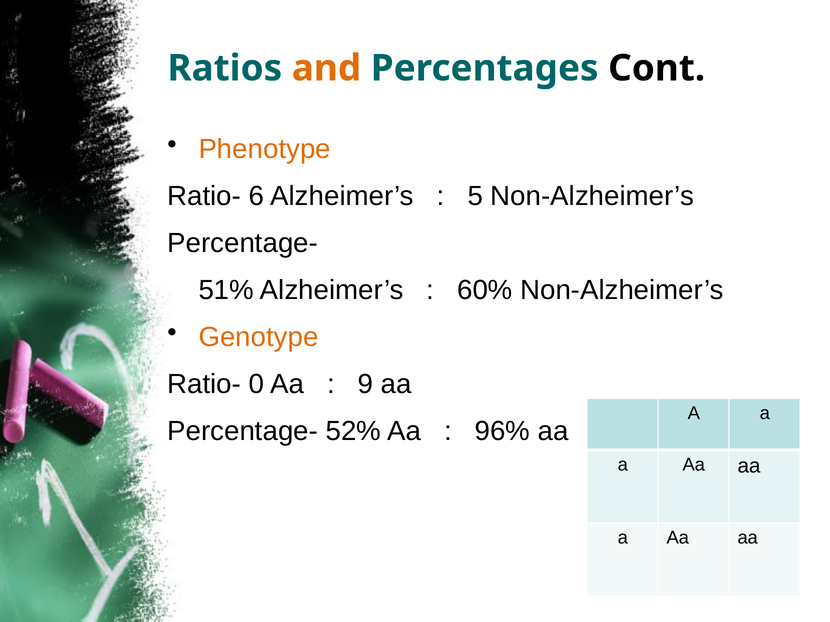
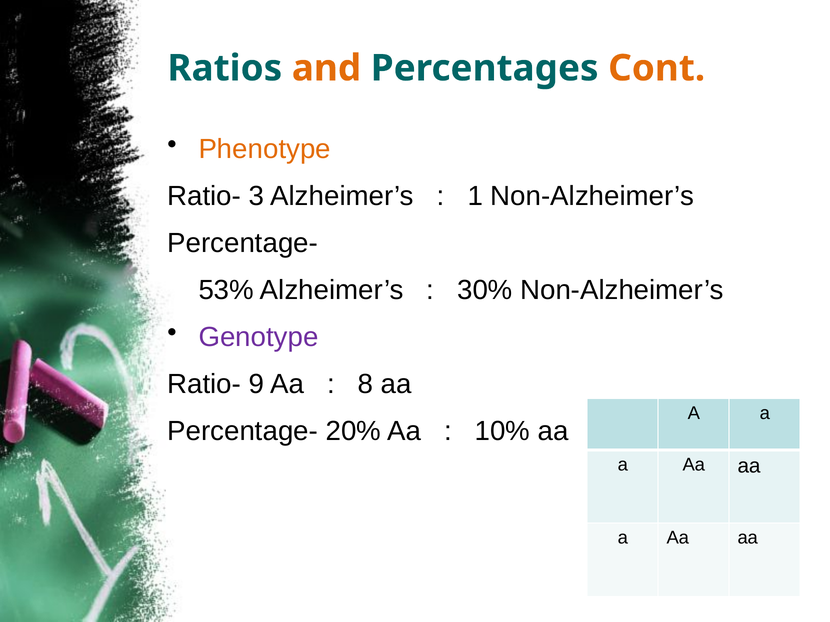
Cont colour: black -> orange (657, 68)
6: 6 -> 3 (256, 196)
5: 5 -> 1 (475, 196)
51%: 51% -> 53% (226, 290)
60%: 60% -> 30% (485, 290)
Genotype colour: orange -> purple (258, 337)
0: 0 -> 9 (256, 384)
9: 9 -> 8 (366, 384)
52%: 52% -> 20% (353, 431)
96%: 96% -> 10% (502, 431)
